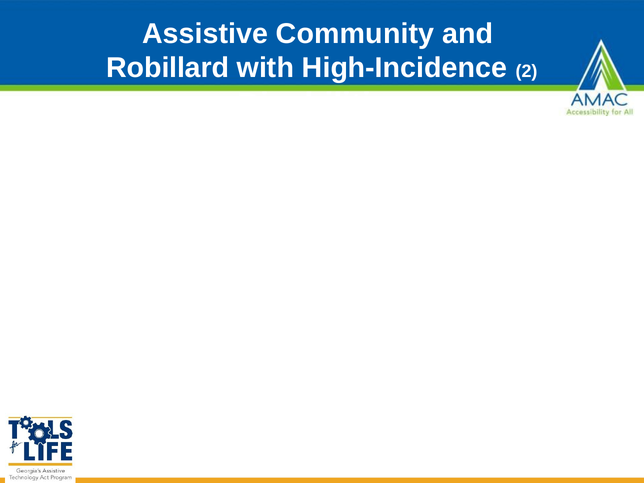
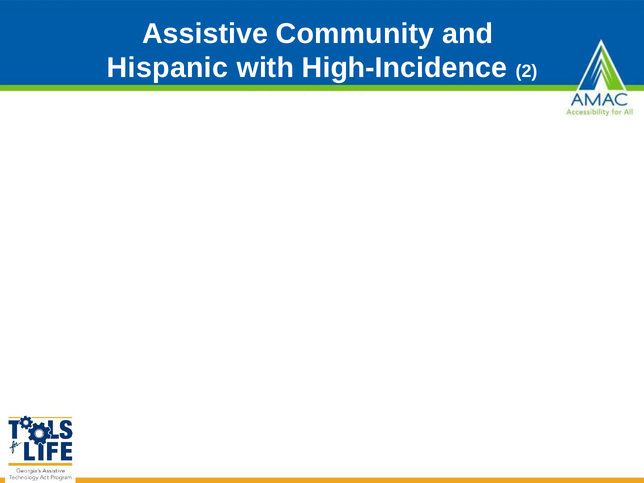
Robillard: Robillard -> Hispanic (167, 68)
